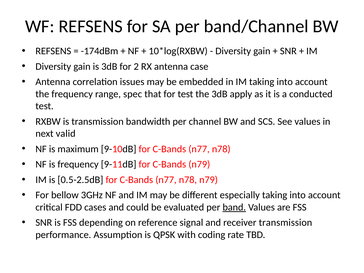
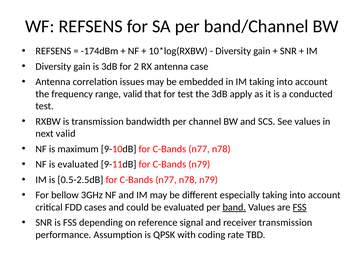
range spec: spec -> valid (133, 94)
is frequency: frequency -> evaluated (78, 164)
FSS underline: none -> present (300, 207)
